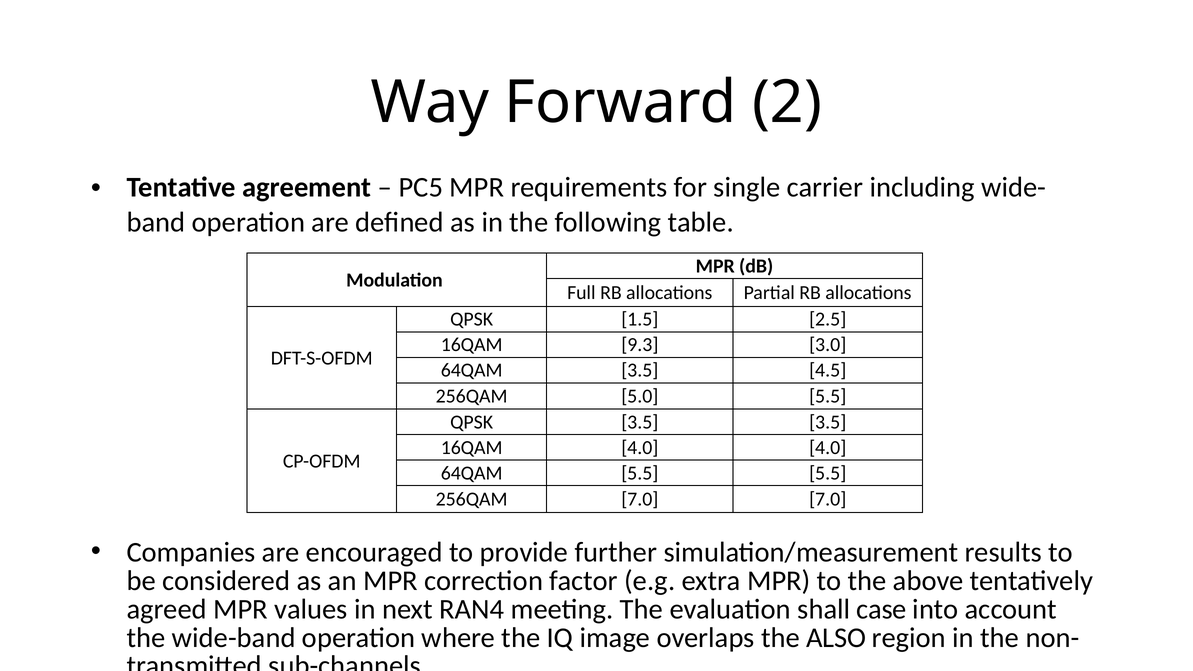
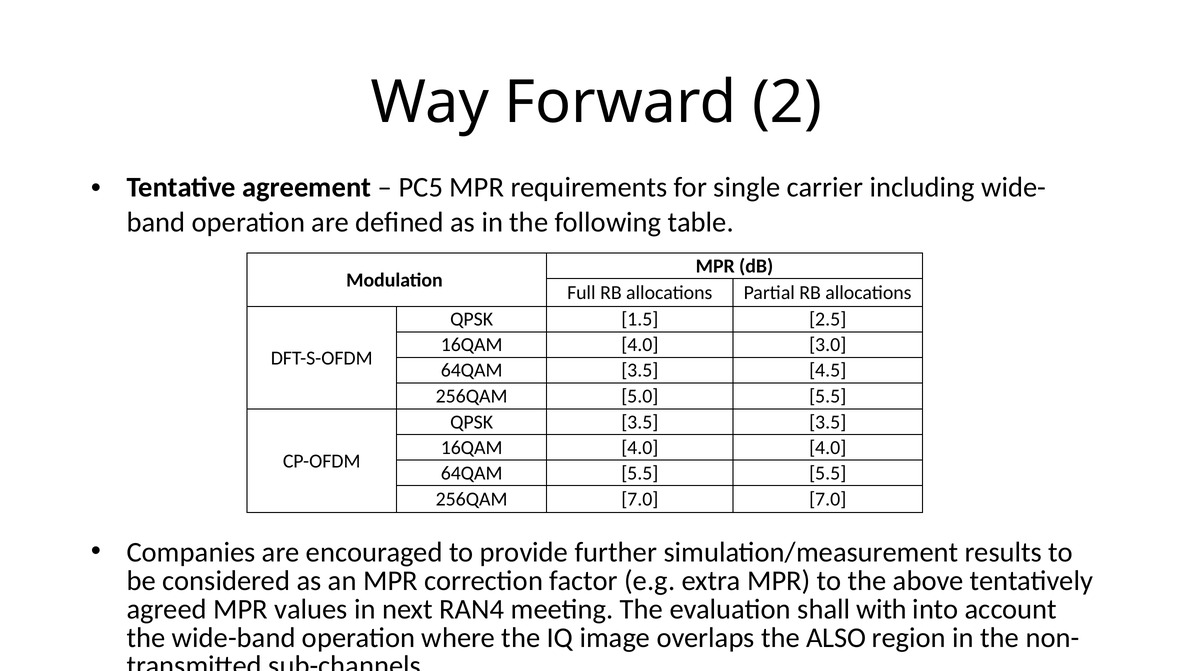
9.3: 9.3 -> 4.0 (640, 345)
case: case -> with (882, 609)
